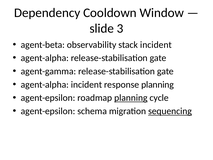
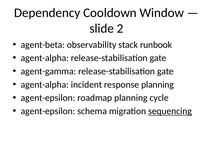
3: 3 -> 2 (120, 28)
stack incident: incident -> runbook (156, 45)
planning underline: present -> none (131, 98)
